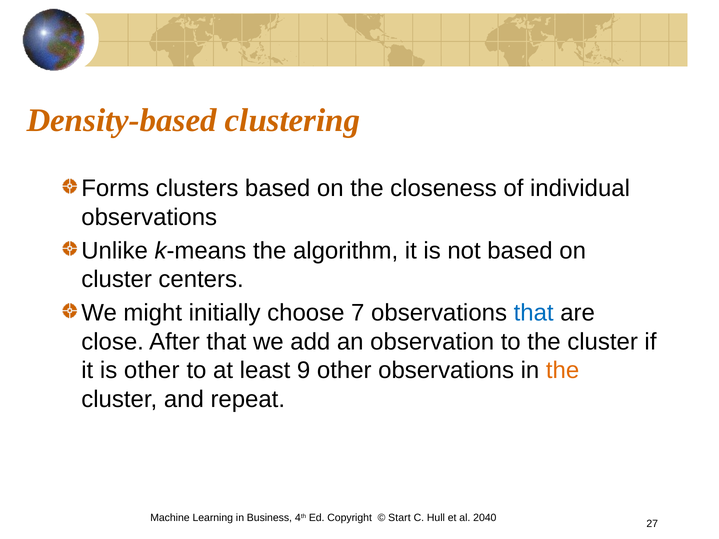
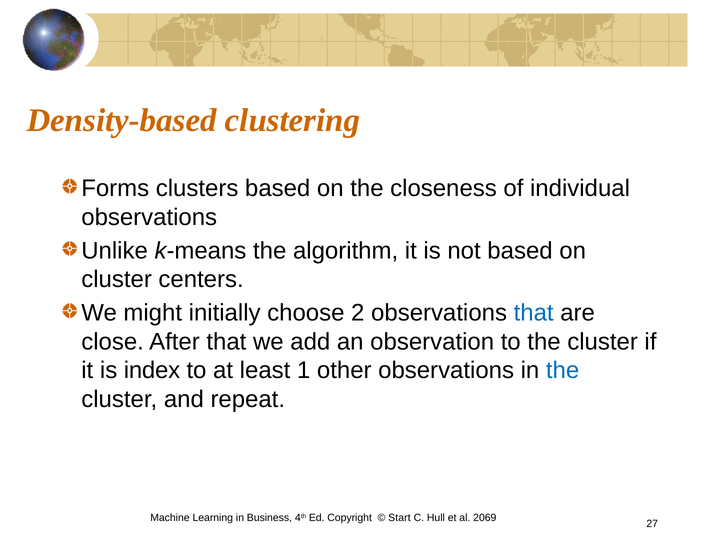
7: 7 -> 2 (358, 313)
is other: other -> index (152, 371)
9: 9 -> 1 (304, 371)
the colour: orange -> blue (563, 371)
2040: 2040 -> 2069 (485, 518)
